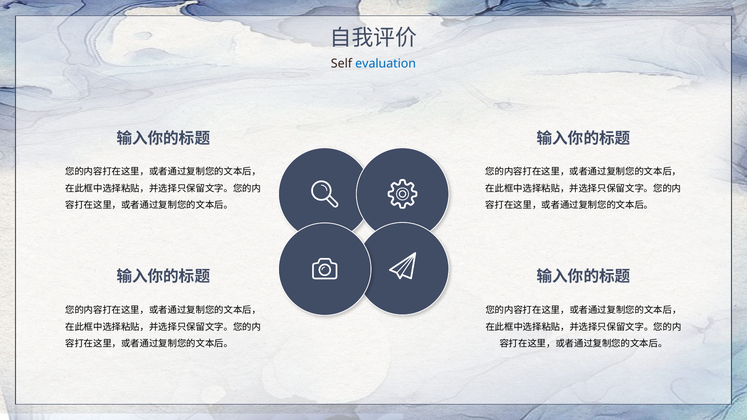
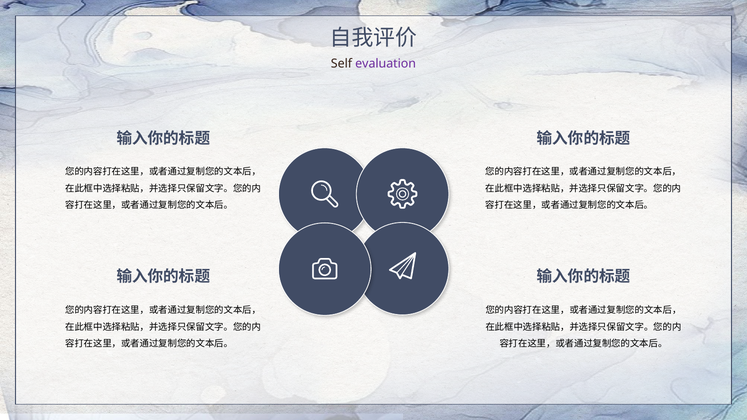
evaluation colour: blue -> purple (386, 64)
